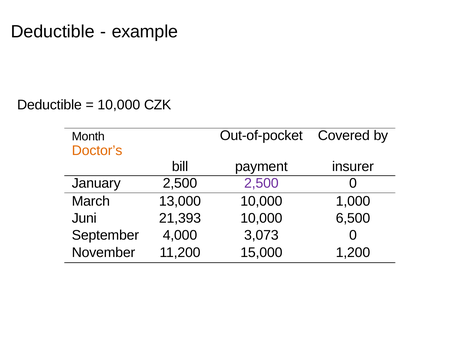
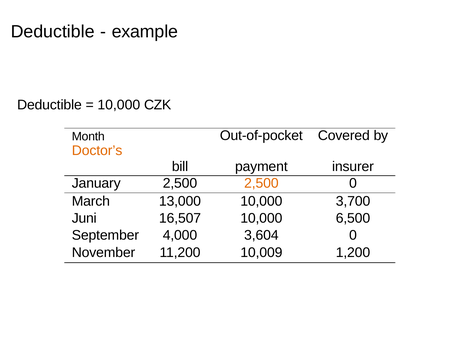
2,500 colour: purple -> orange (261, 183)
1,000: 1,000 -> 3,700 (353, 201)
21,393: 21,393 -> 16,507 (180, 218)
3,073: 3,073 -> 3,604 (261, 236)
15,000: 15,000 -> 10,009 (261, 253)
